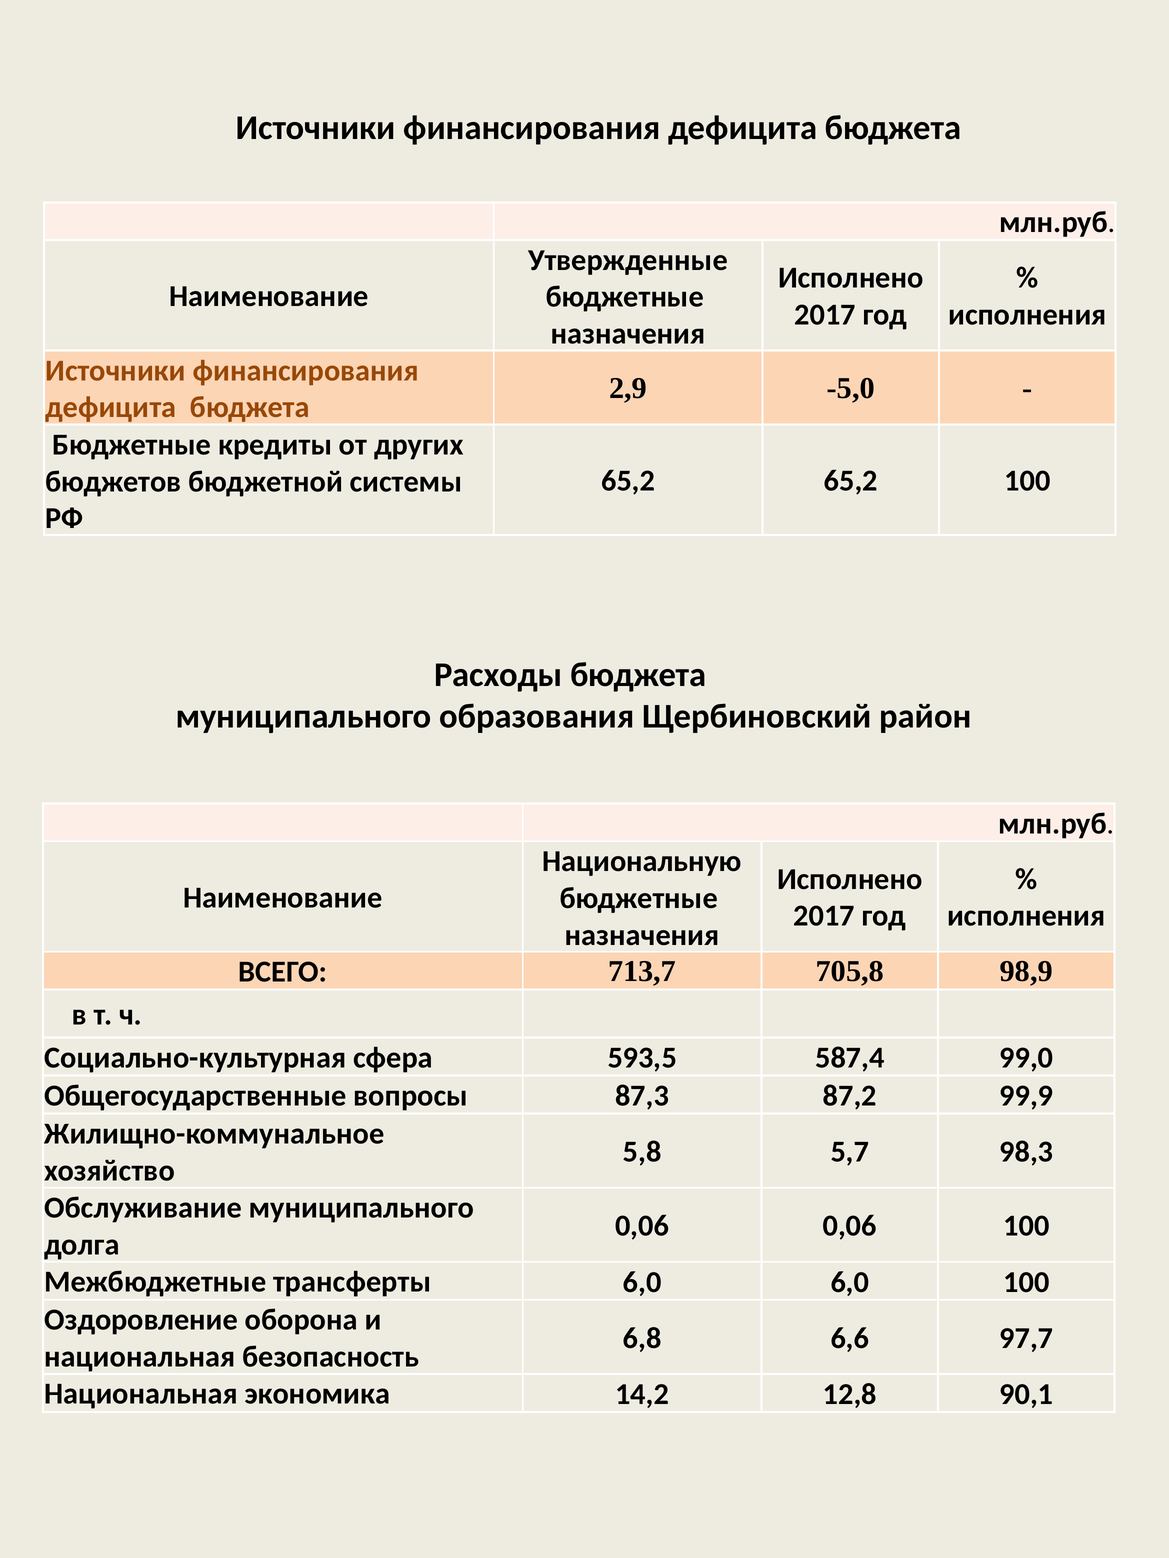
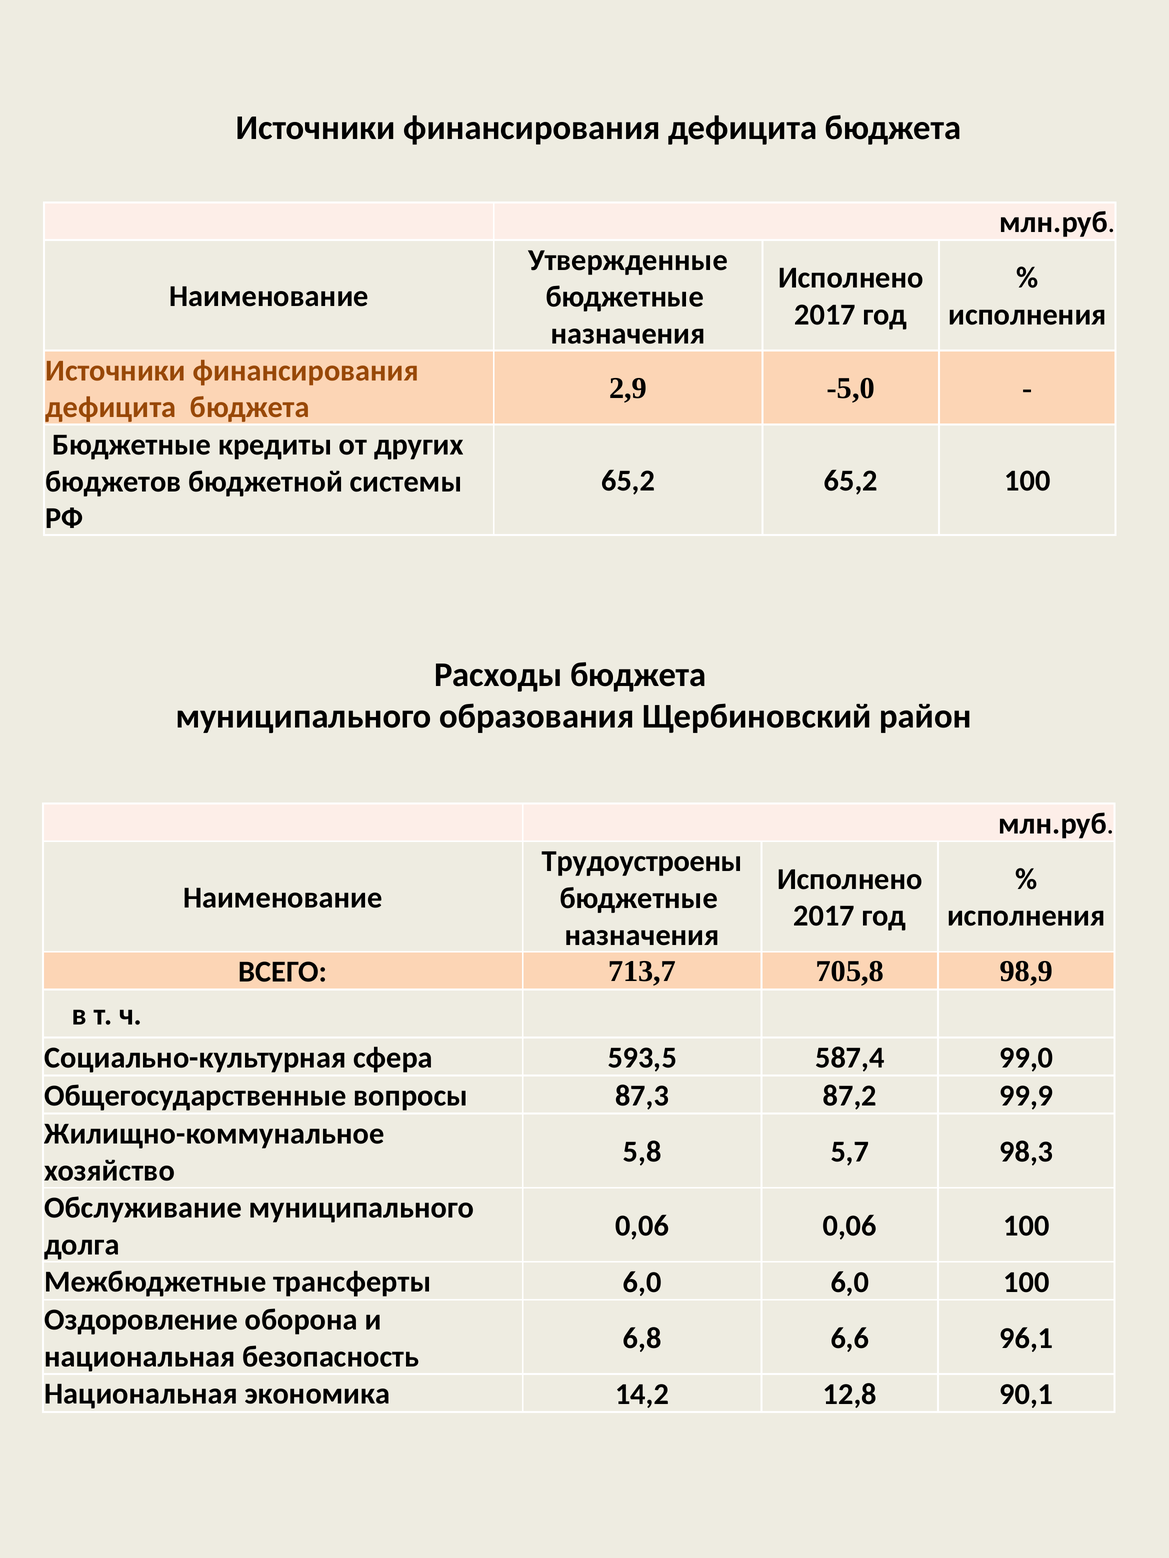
Национальную: Национальную -> Трудоустроены (642, 862)
97,7: 97,7 -> 96,1 (1026, 1339)
